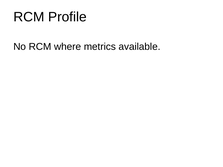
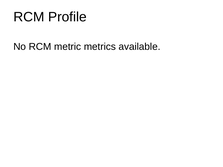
where: where -> metric (68, 47)
